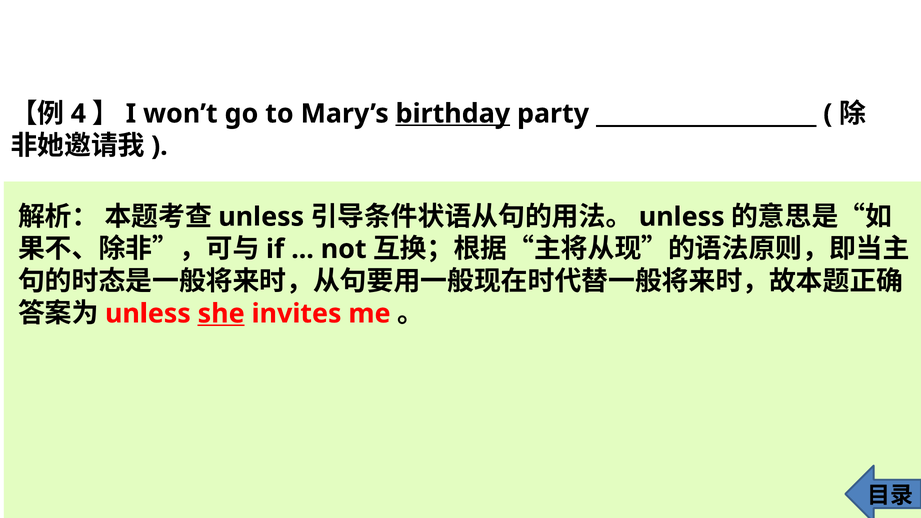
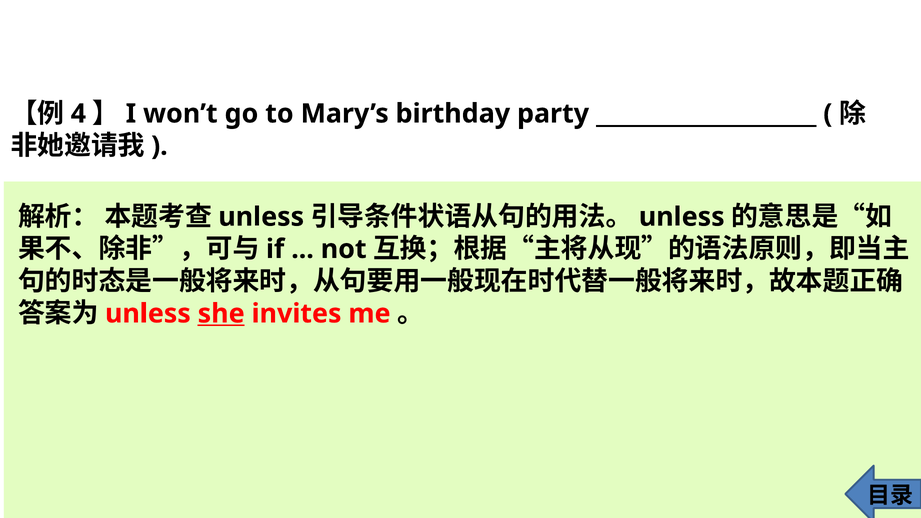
birthday underline: present -> none (453, 114)
